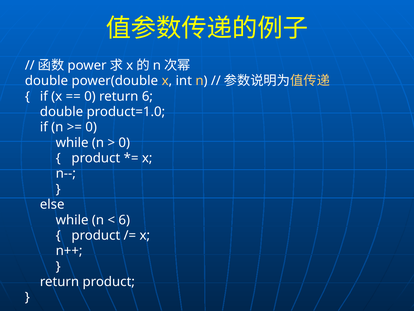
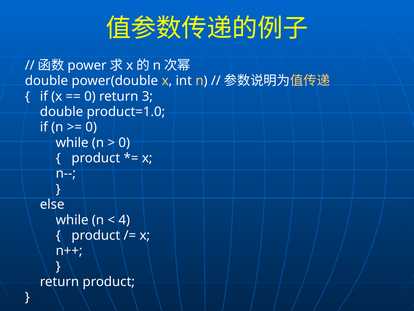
return 6: 6 -> 3 (147, 96)
6: 6 -> 4 (124, 220)
